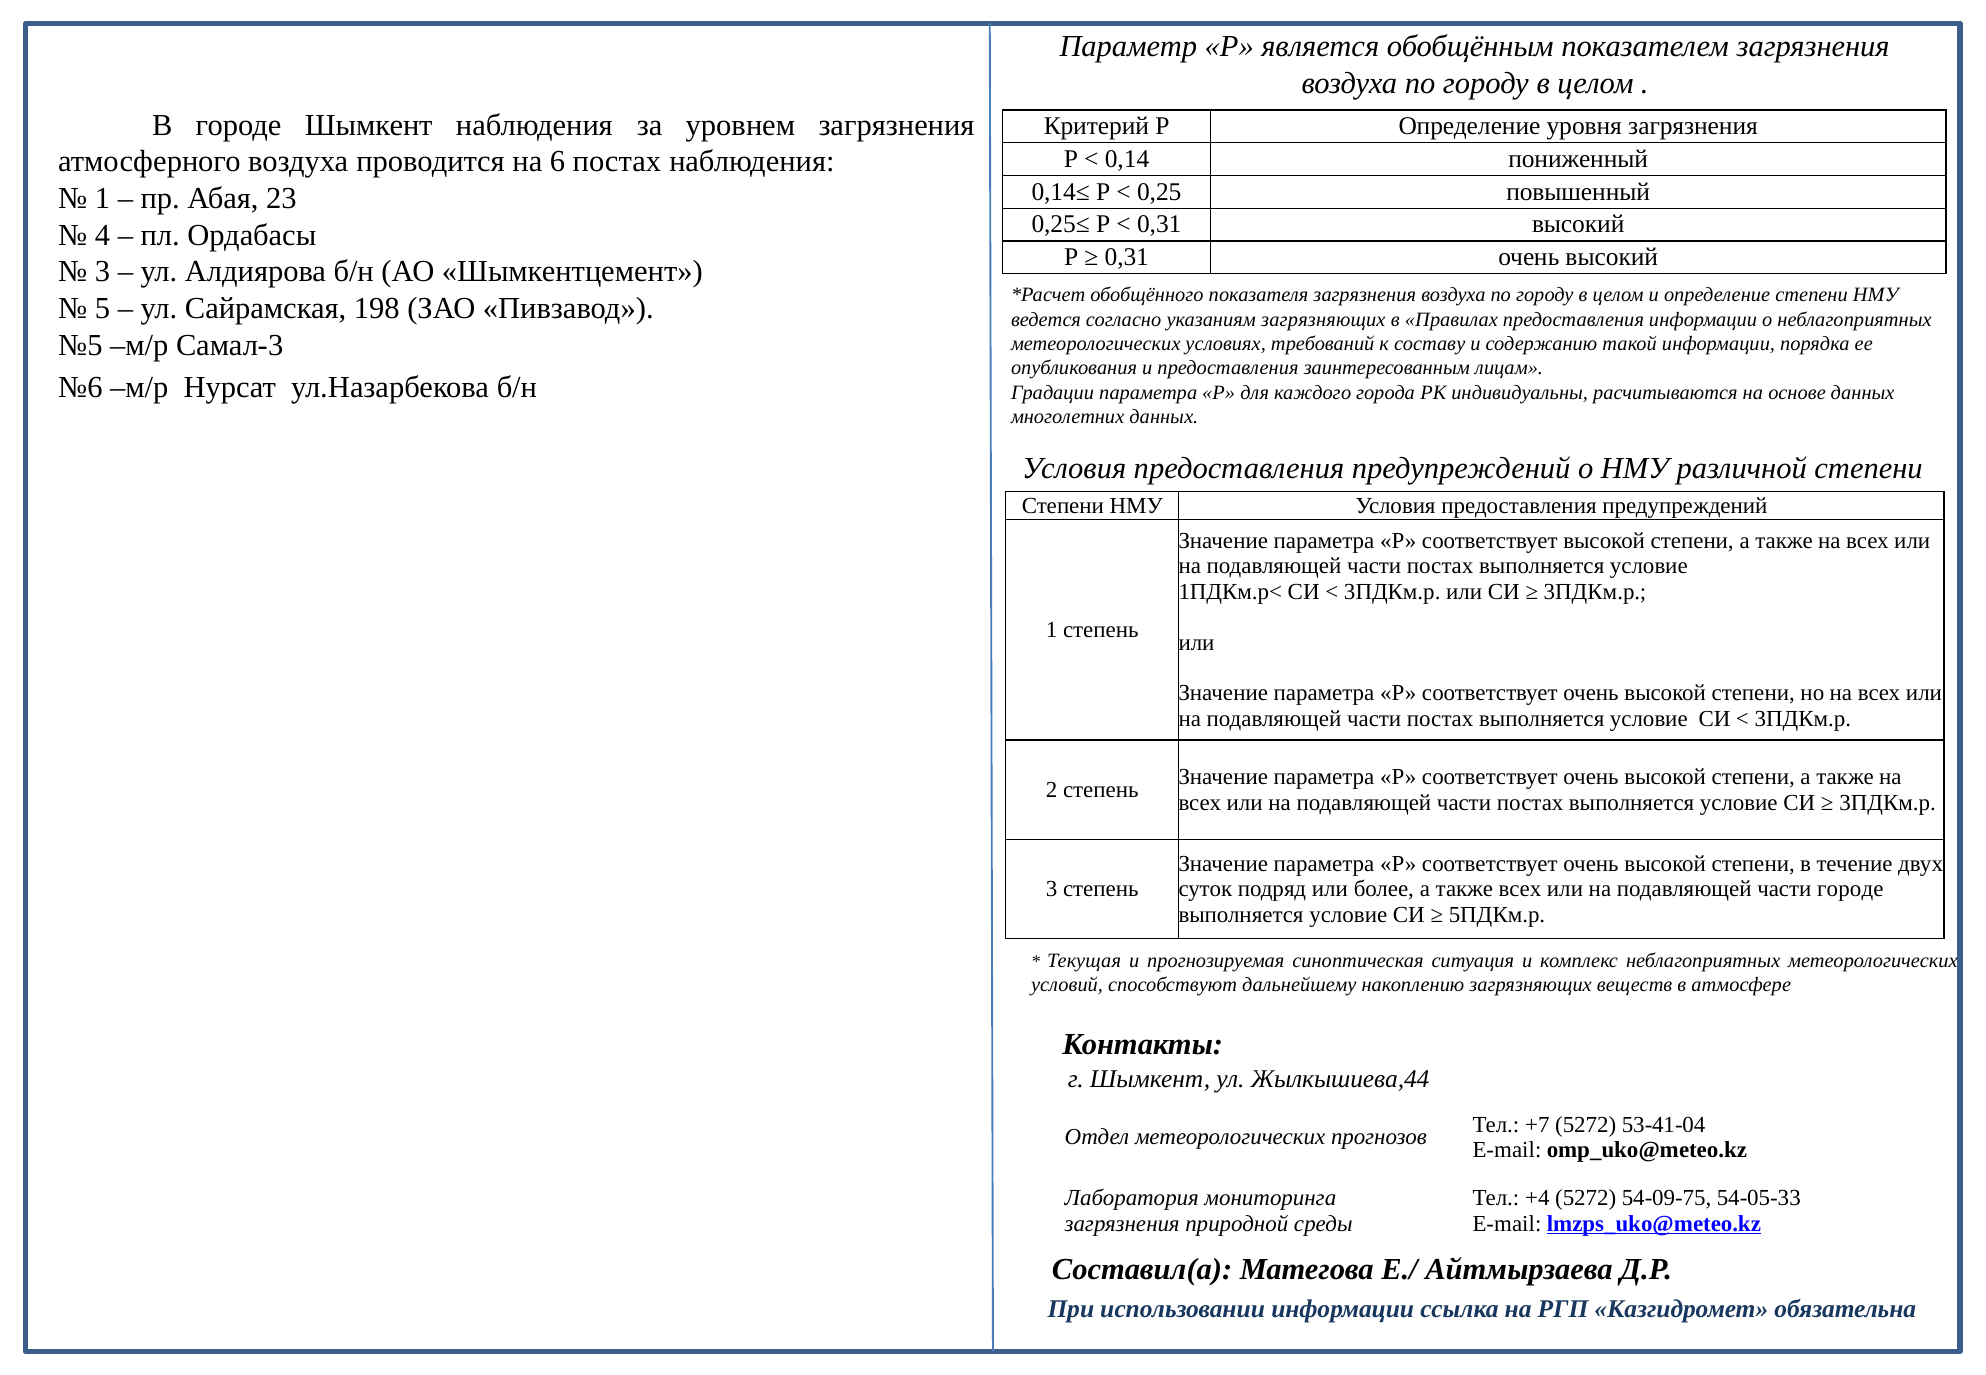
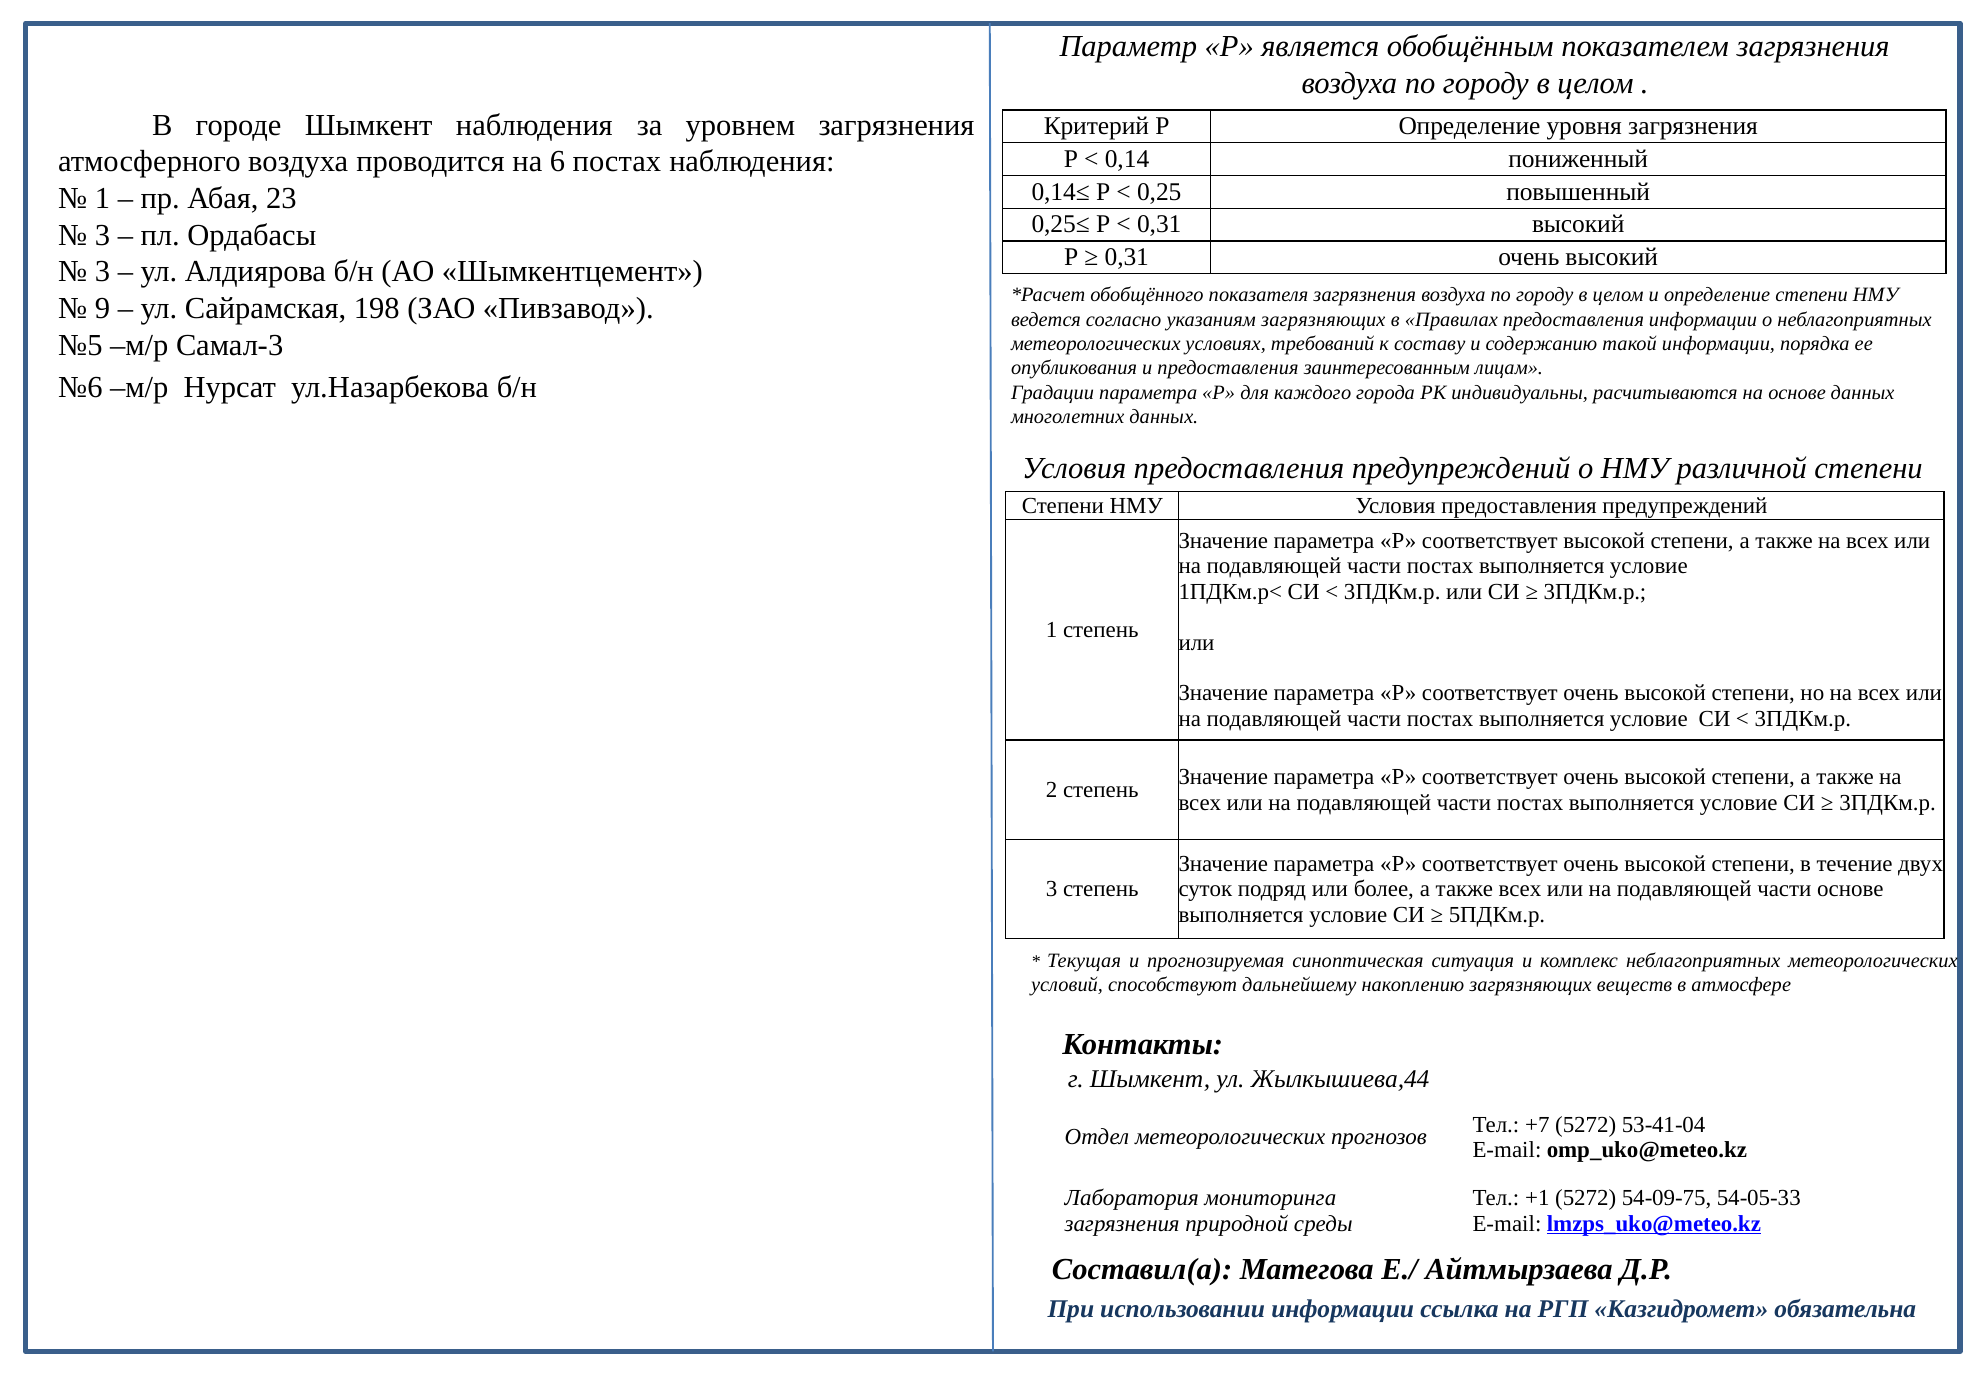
4: 4 -> 3 (103, 235)
5: 5 -> 9 (103, 308)
части городе: городе -> основе (1850, 889)
+4: +4 -> +1 (1537, 1198)
